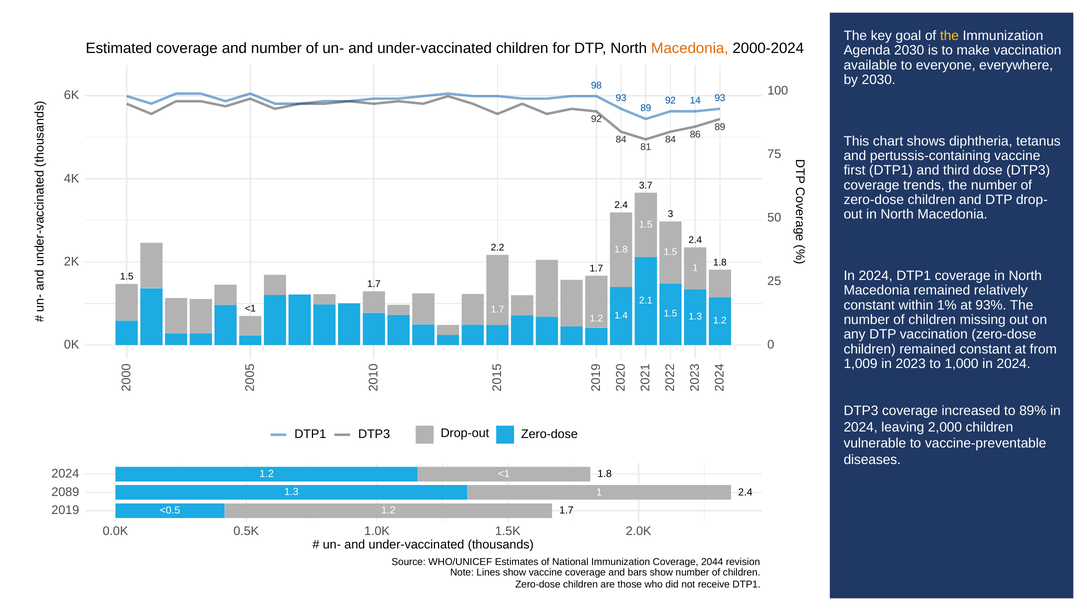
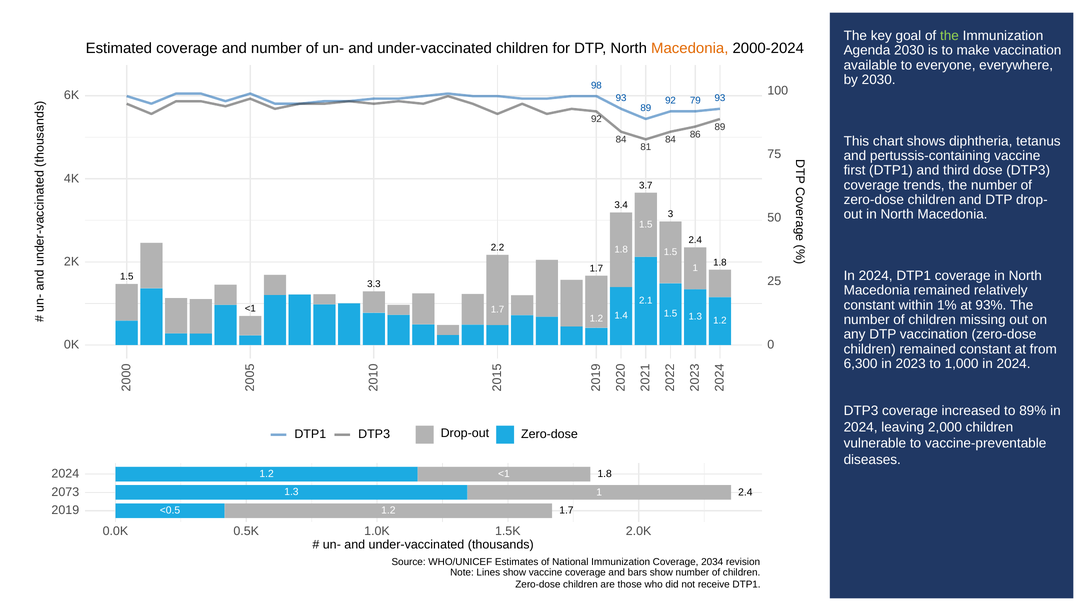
the colour: yellow -> light green (949, 36)
14: 14 -> 79 (695, 101)
2.4: 2.4 -> 3.4 (621, 205)
1.7: 1.7 -> 3.3 (374, 284)
1,009: 1,009 -> 6,300 (861, 364)
2089: 2089 -> 2073 (65, 492)
2044: 2044 -> 2034 (712, 562)
